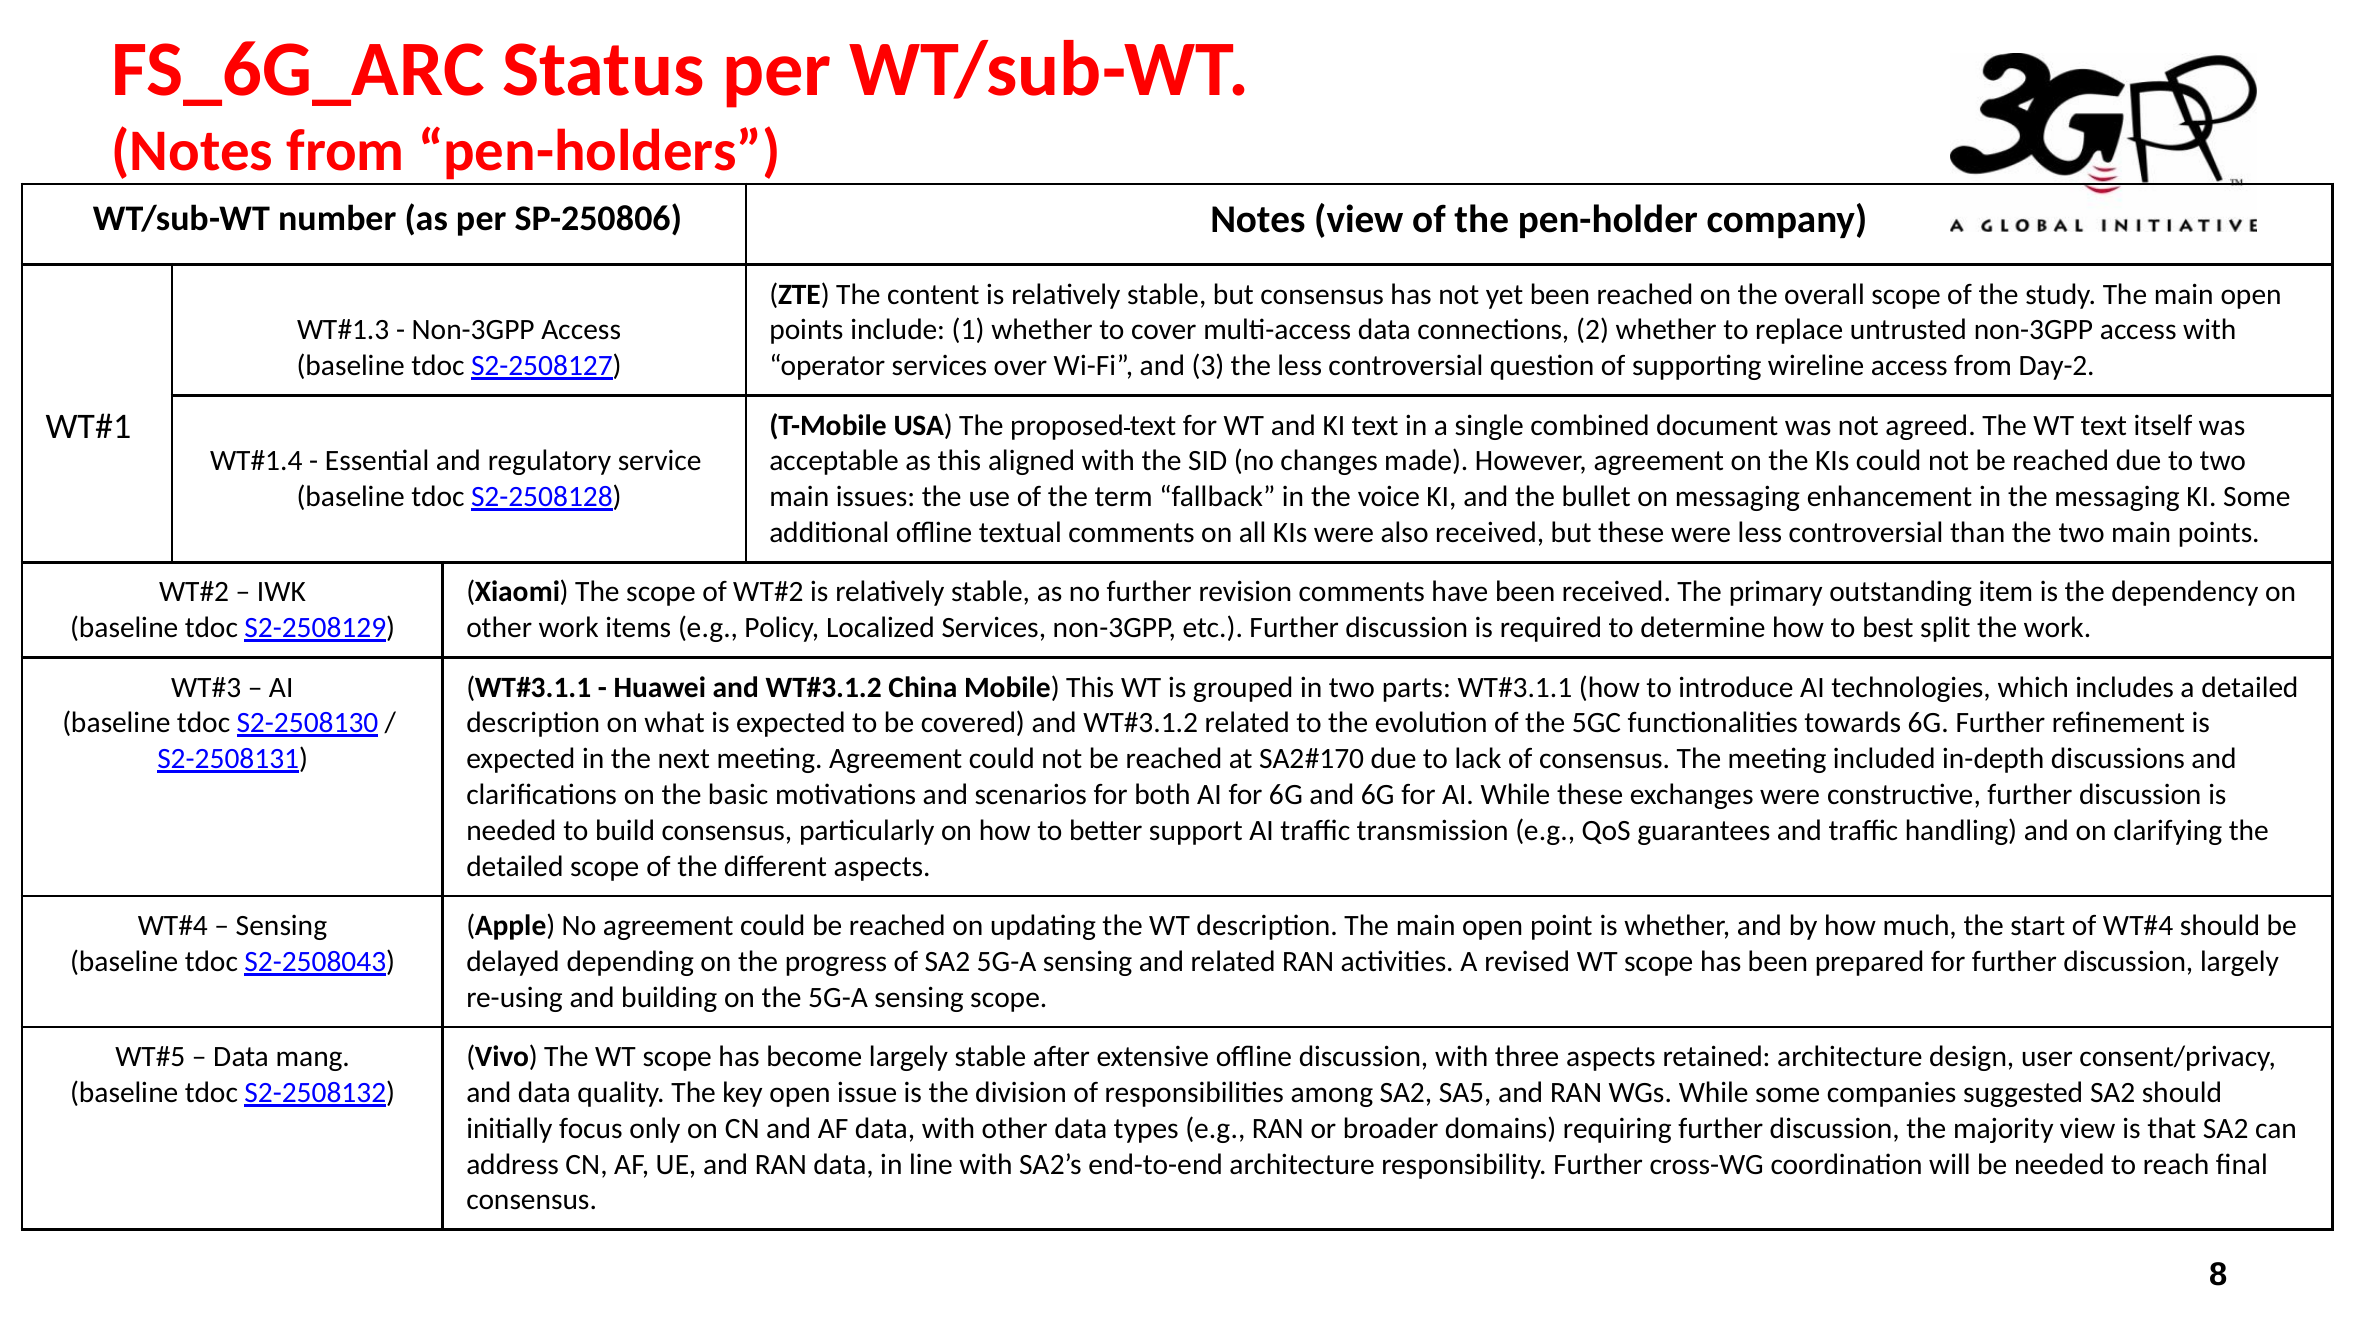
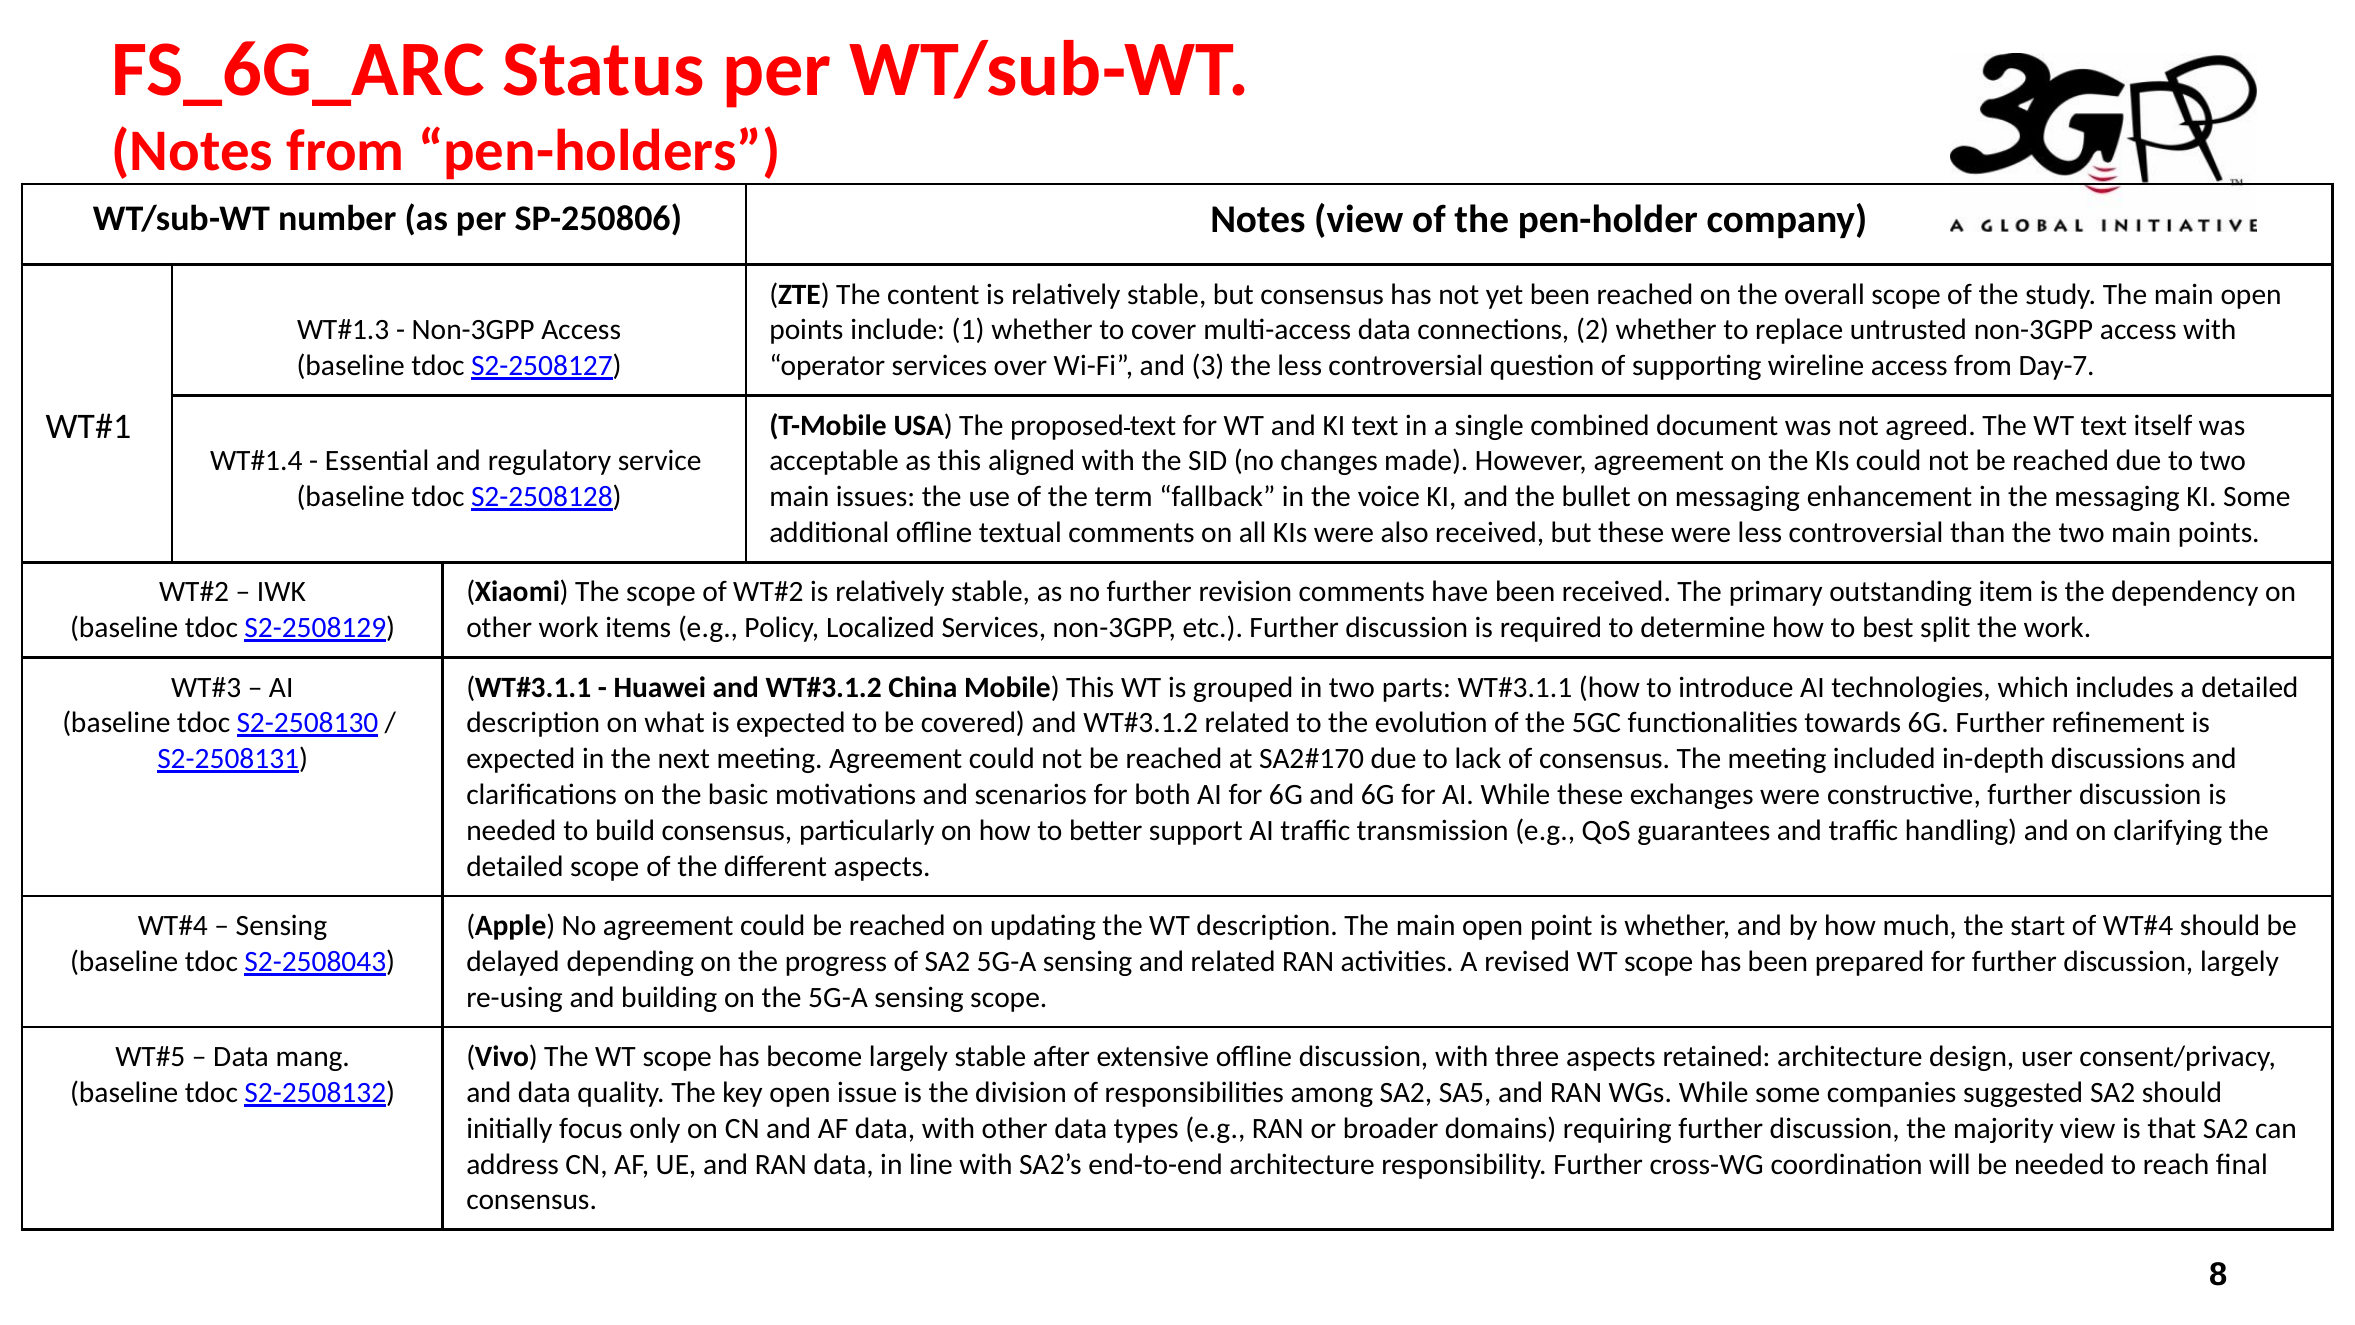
Day-2: Day-2 -> Day-7 (2057, 366)
